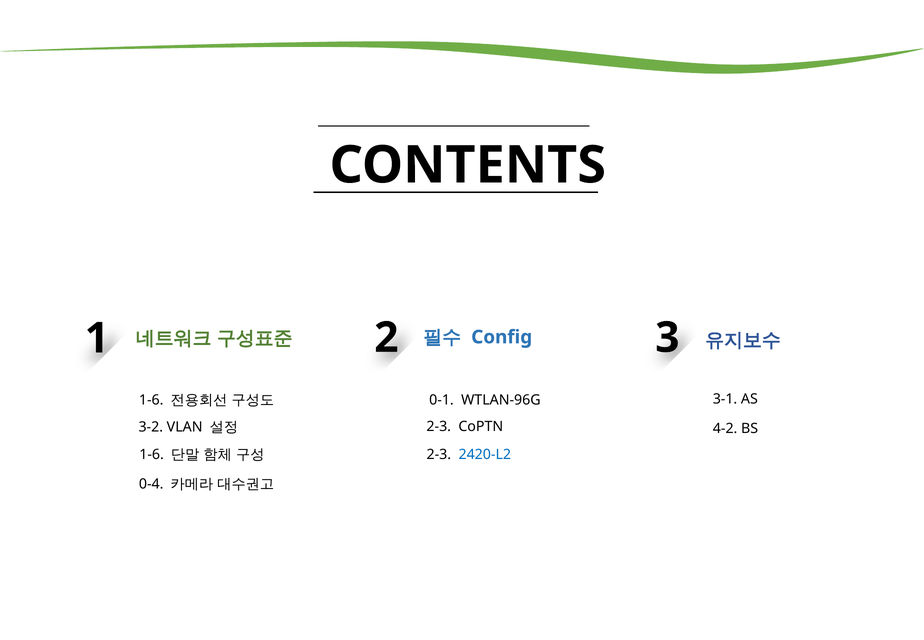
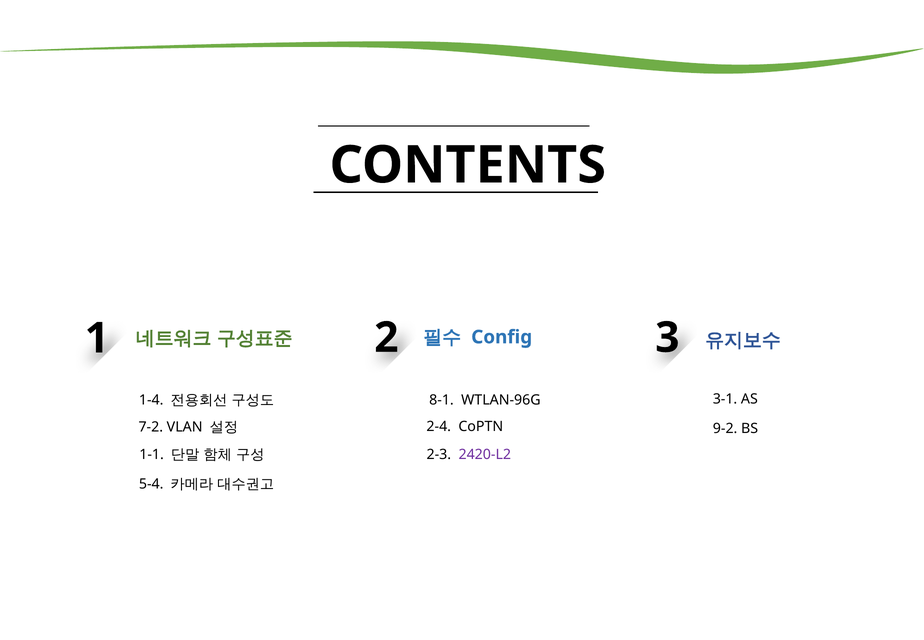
1-6: 1-6 -> 1-4 (151, 400)
0-1: 0-1 -> 8-1 (442, 400)
2-3: 2-3 -> 2-4 (439, 426)
3-2: 3-2 -> 7-2 (151, 427)
4-2: 4-2 -> 9-2 (725, 428)
2420-L2 colour: blue -> purple (485, 454)
1-6: 1-6 -> 1-1 (152, 455)
0-4: 0-4 -> 5-4 (151, 484)
